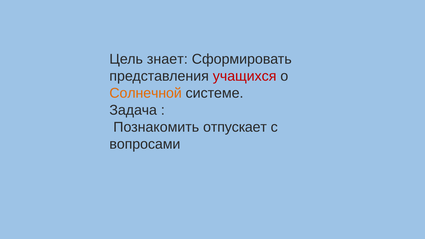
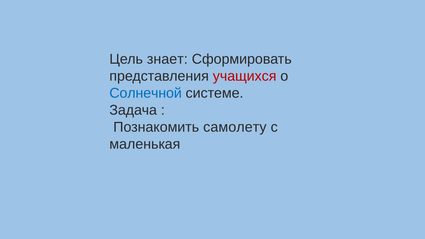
Солнечной colour: orange -> blue (146, 93)
отпускает: отпускает -> самолету (235, 127)
вопросами: вопросами -> маленькая (145, 144)
